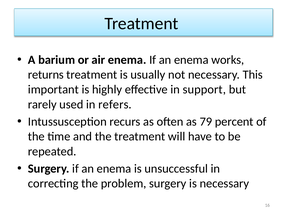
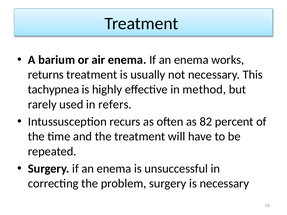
important: important -> tachypnea (53, 90)
support: support -> method (204, 90)
79: 79 -> 82 (206, 122)
